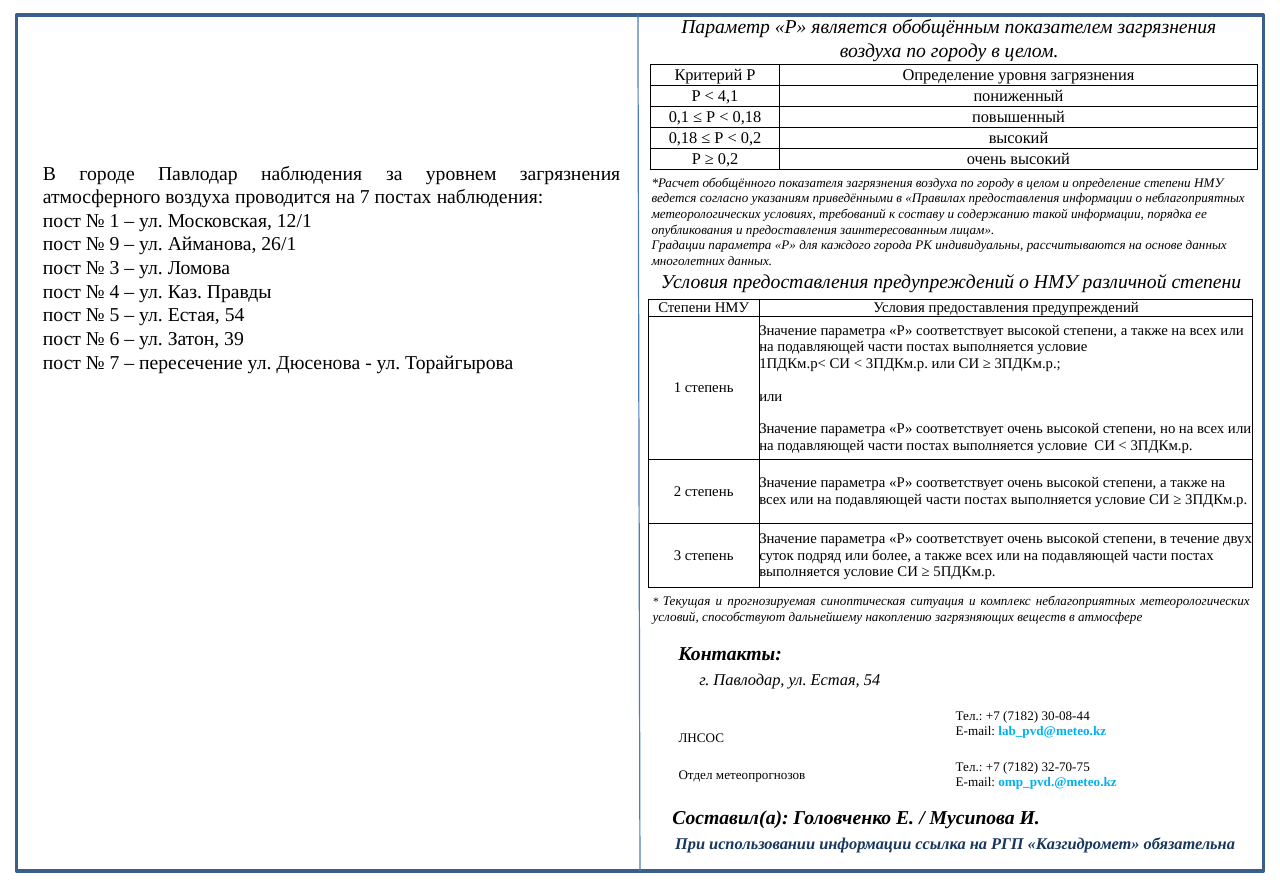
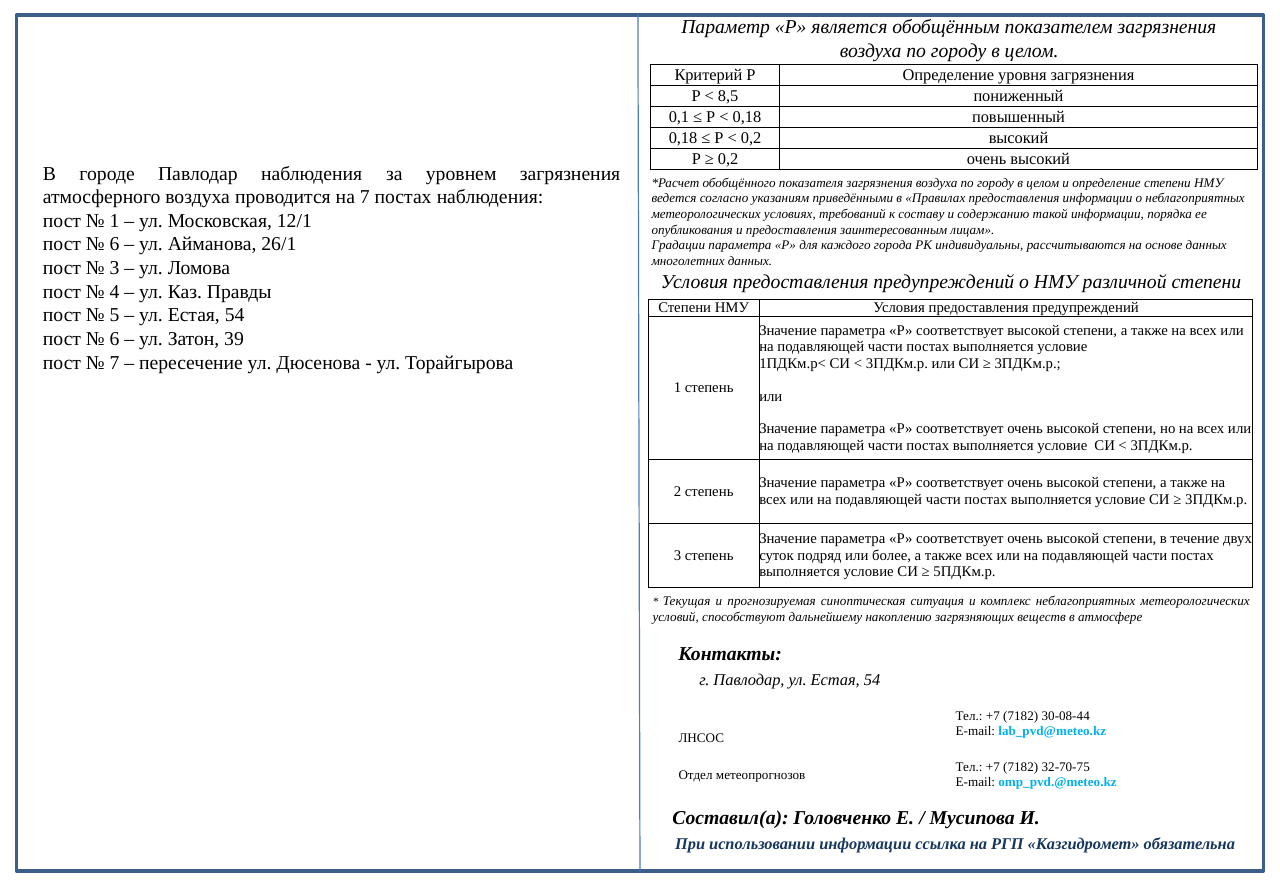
4,1: 4,1 -> 8,5 (728, 96)
9: 9 -> 6 (115, 244)
